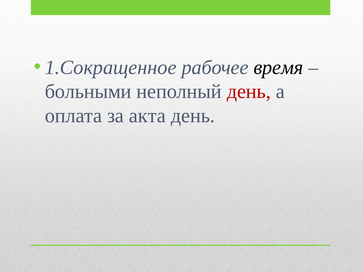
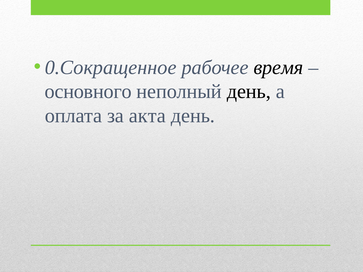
1.Сокращенное: 1.Сокращенное -> 0.Сокращенное (111, 67)
больными: больными -> основного (88, 92)
день colour: red -> black (249, 92)
